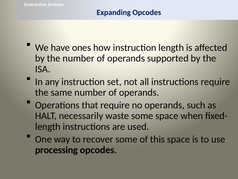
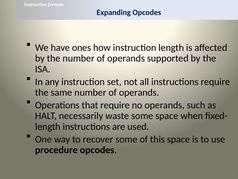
processing: processing -> procedure (56, 150)
